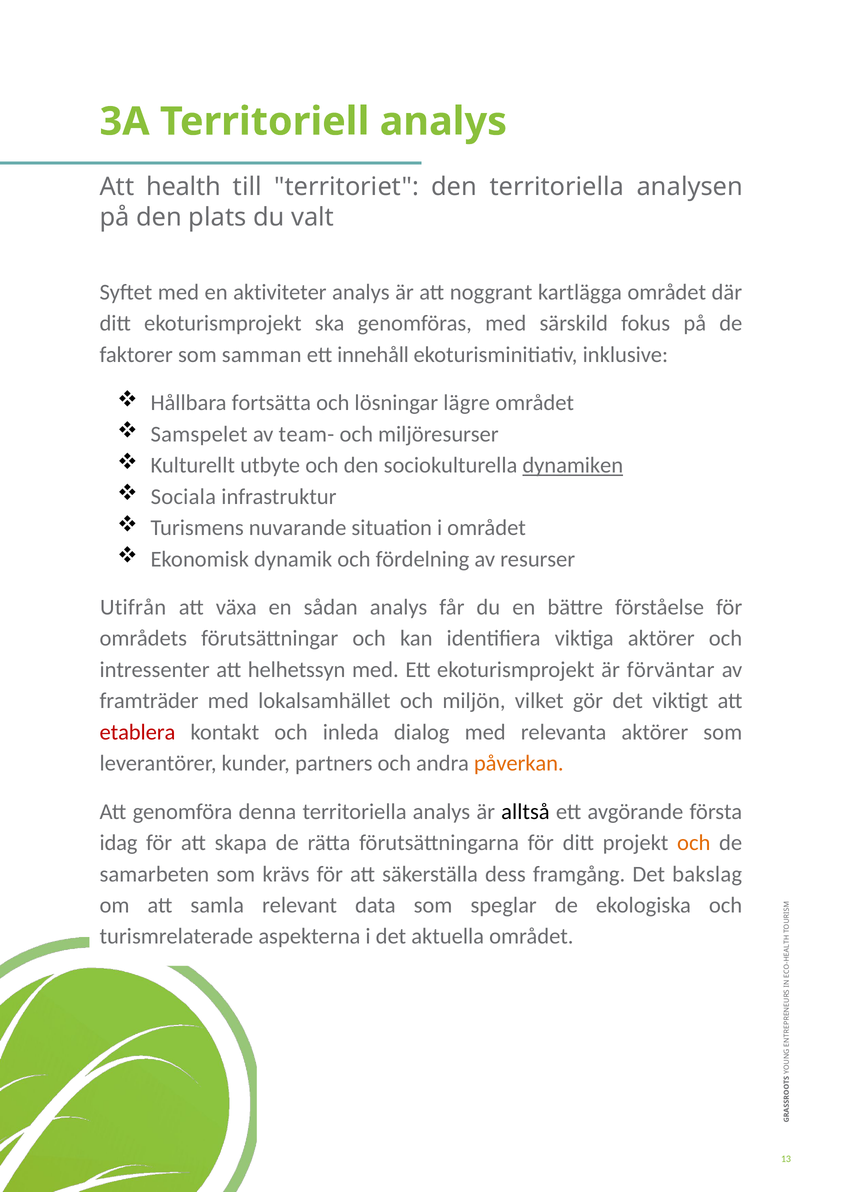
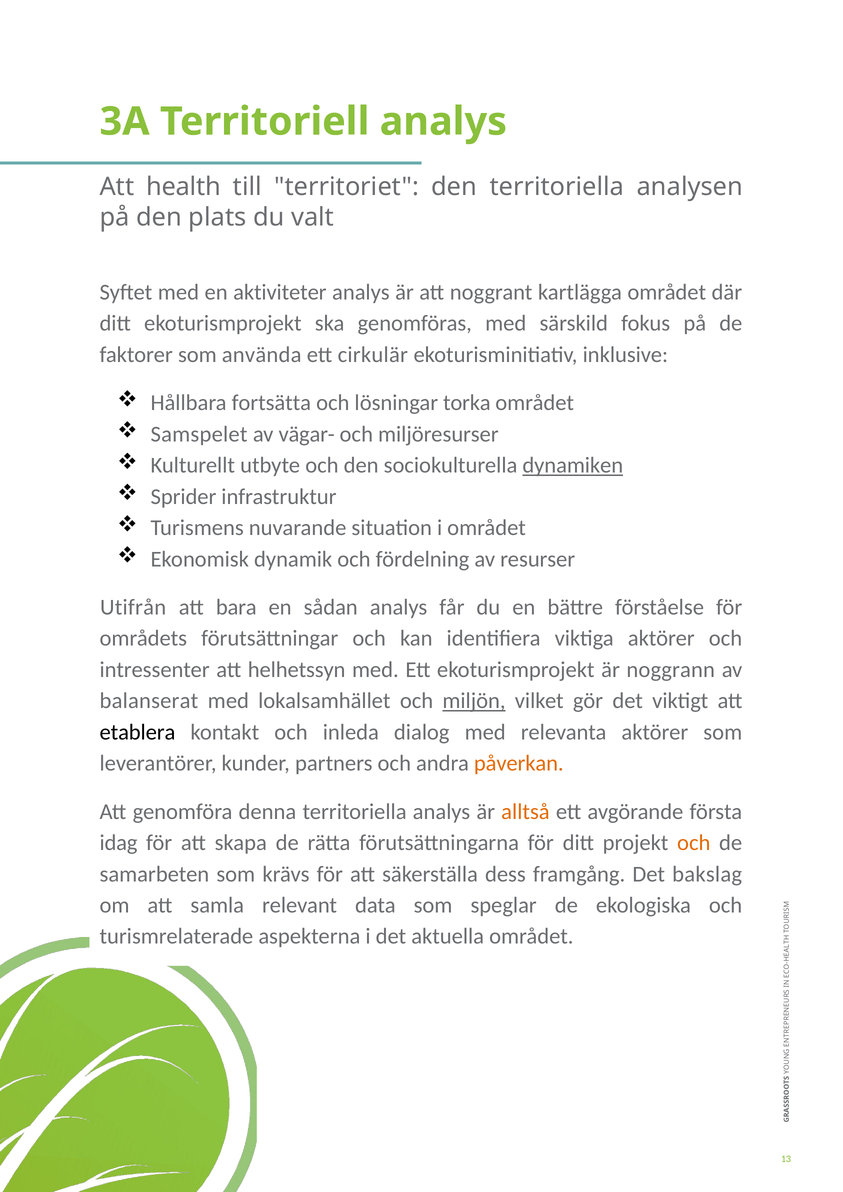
samman: samman -> använda (262, 355)
innehåll: innehåll -> cirkulär (373, 355)
lägre: lägre -> torka (467, 403)
team-: team- -> vägar- (307, 434)
Sociala: Sociala -> Sprider (183, 497)
växa: växa -> bara (236, 607)
förväntar: förväntar -> noggrann (671, 670)
framträder: framträder -> balanserat (149, 701)
miljön underline: none -> present (474, 701)
etablera colour: red -> black (137, 732)
alltså colour: black -> orange (525, 812)
